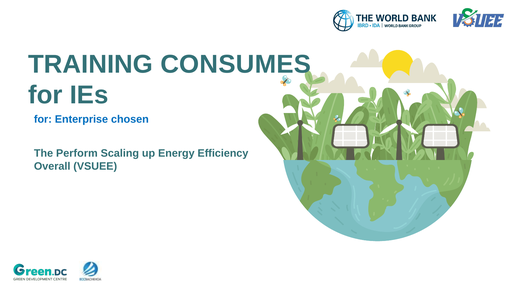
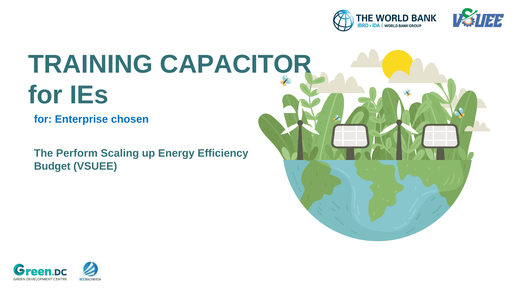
CONSUMES: CONSUMES -> CAPACITOR (236, 64)
Overall: Overall -> Budget (52, 166)
